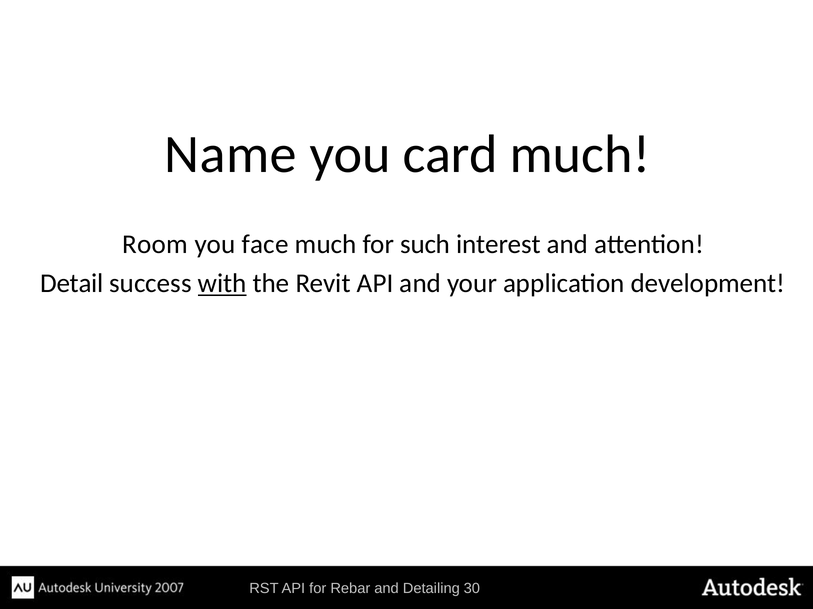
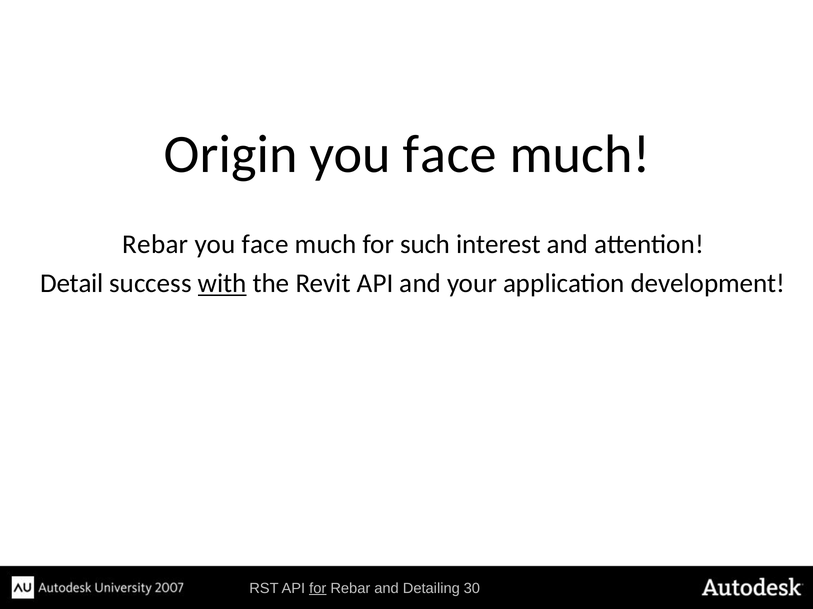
Name: Name -> Origin (231, 155)
card: card -> face (450, 155)
Room: Room -> Rebar (155, 245)
for underline: none -> present (318, 589)
